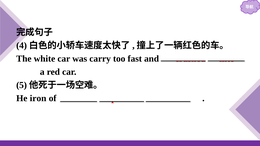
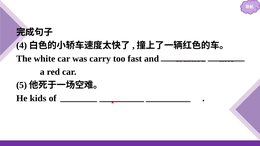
iron: iron -> kids (38, 98)
